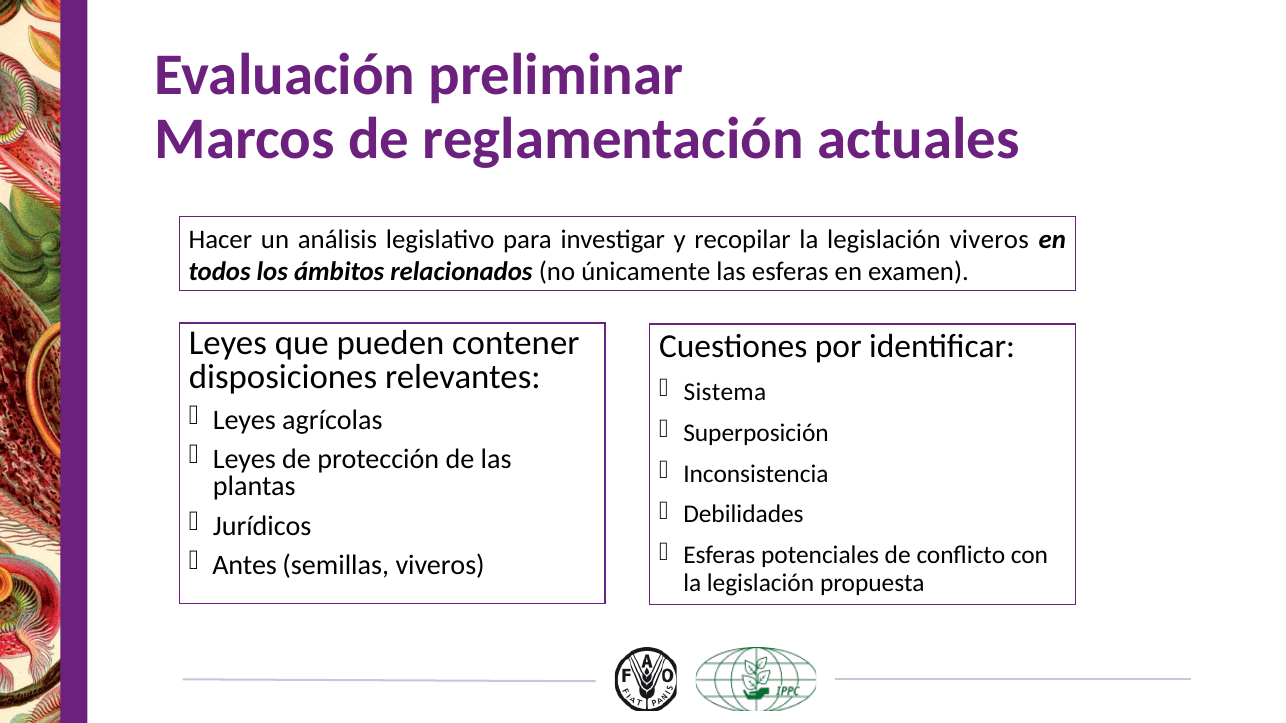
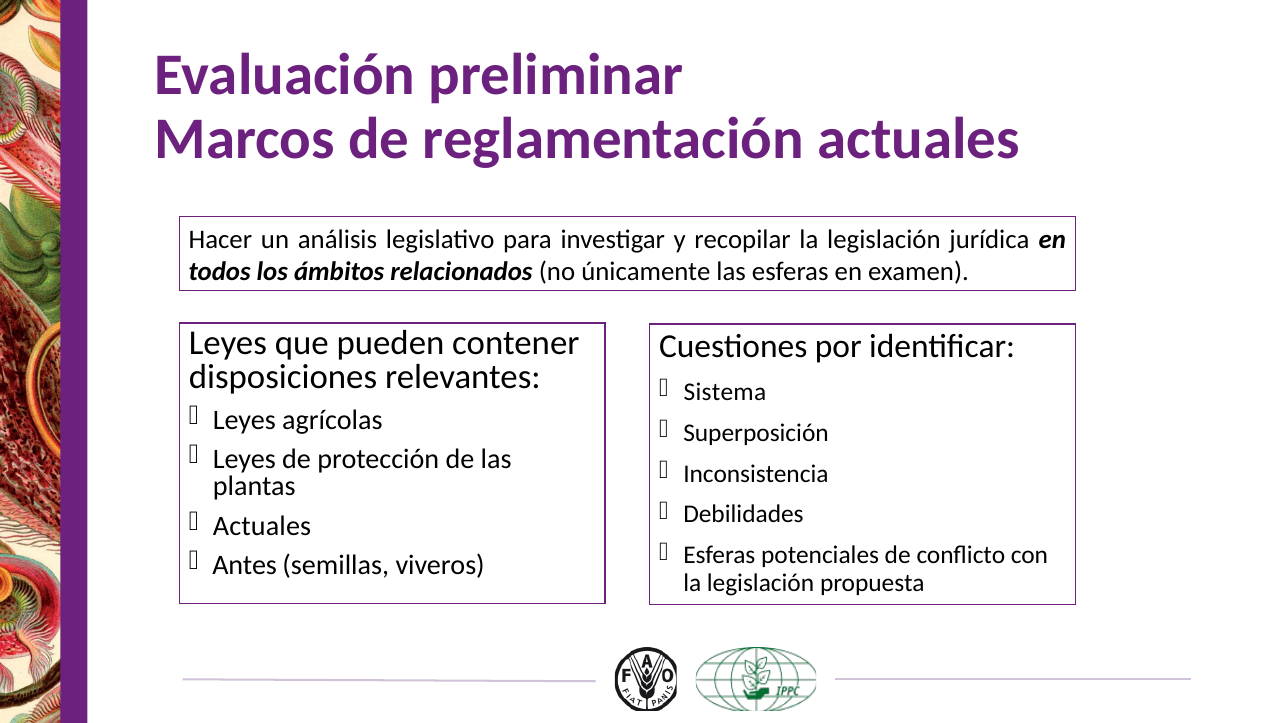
legislación viveros: viveros -> jurídica (989, 239)
Jurídicos: Jurídicos -> Actuales (262, 526)
